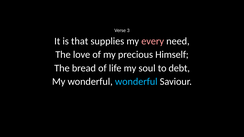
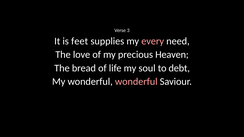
that: that -> feet (80, 41)
Himself: Himself -> Heaven (172, 55)
wonderful colour: light blue -> pink (136, 82)
